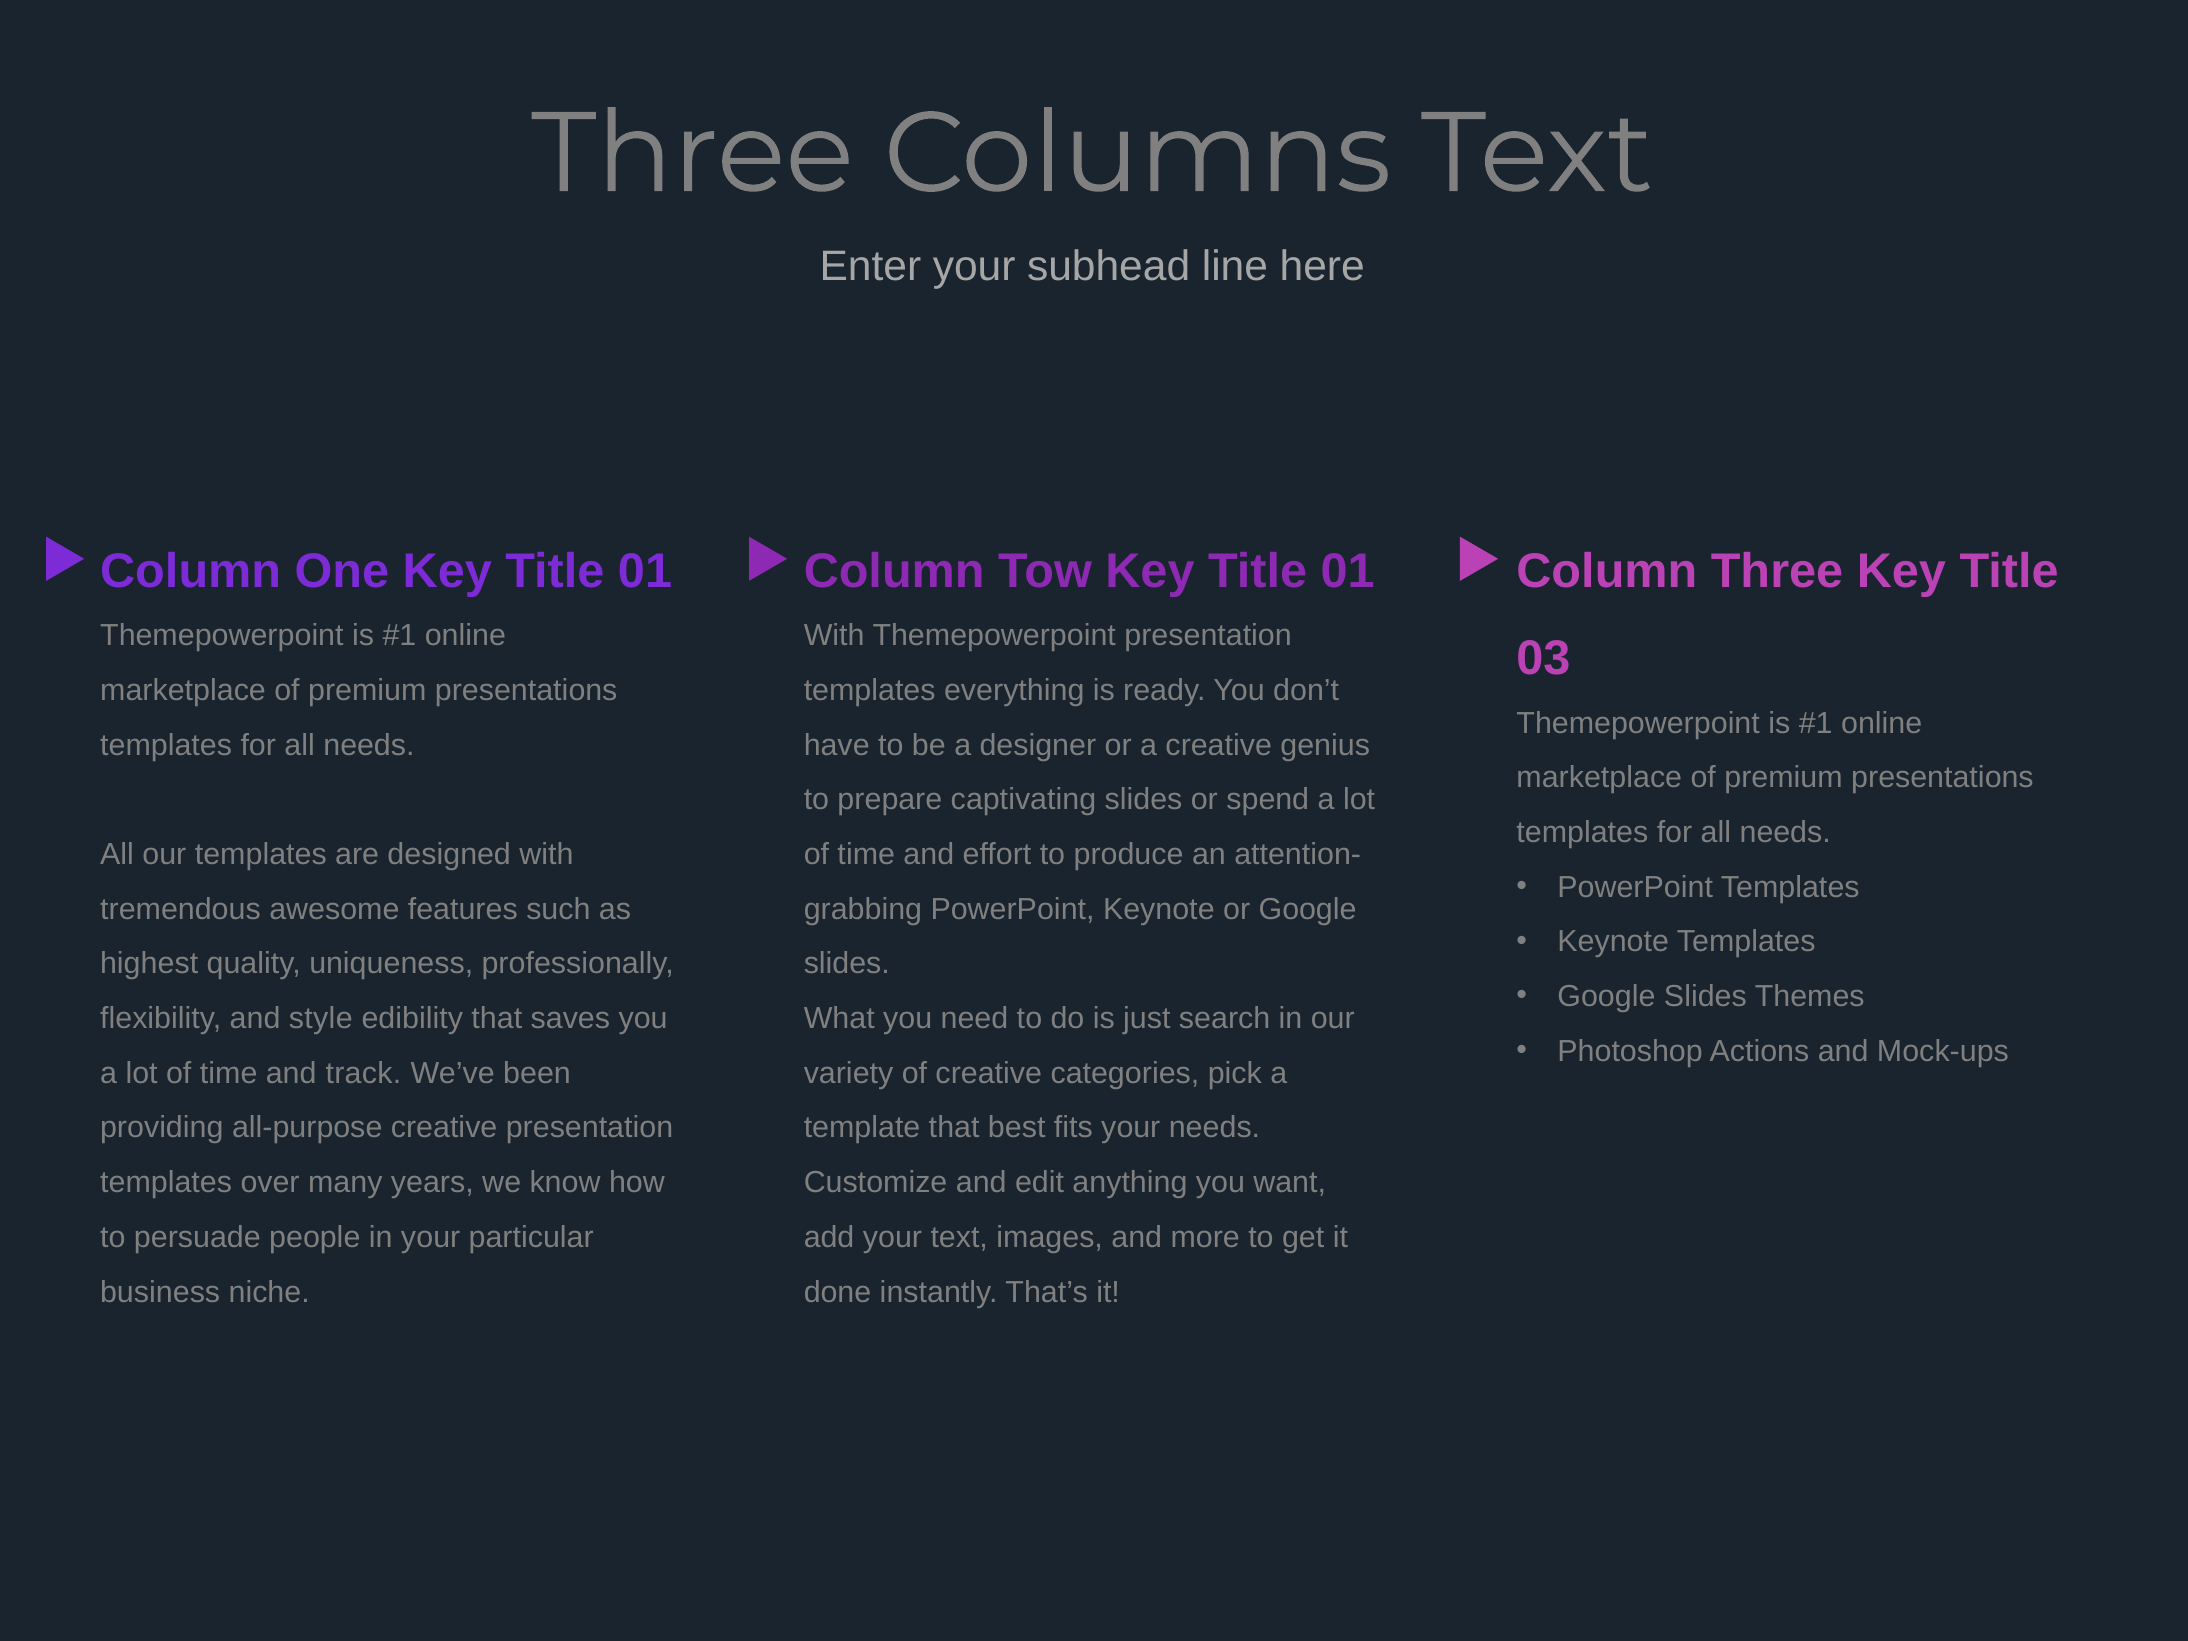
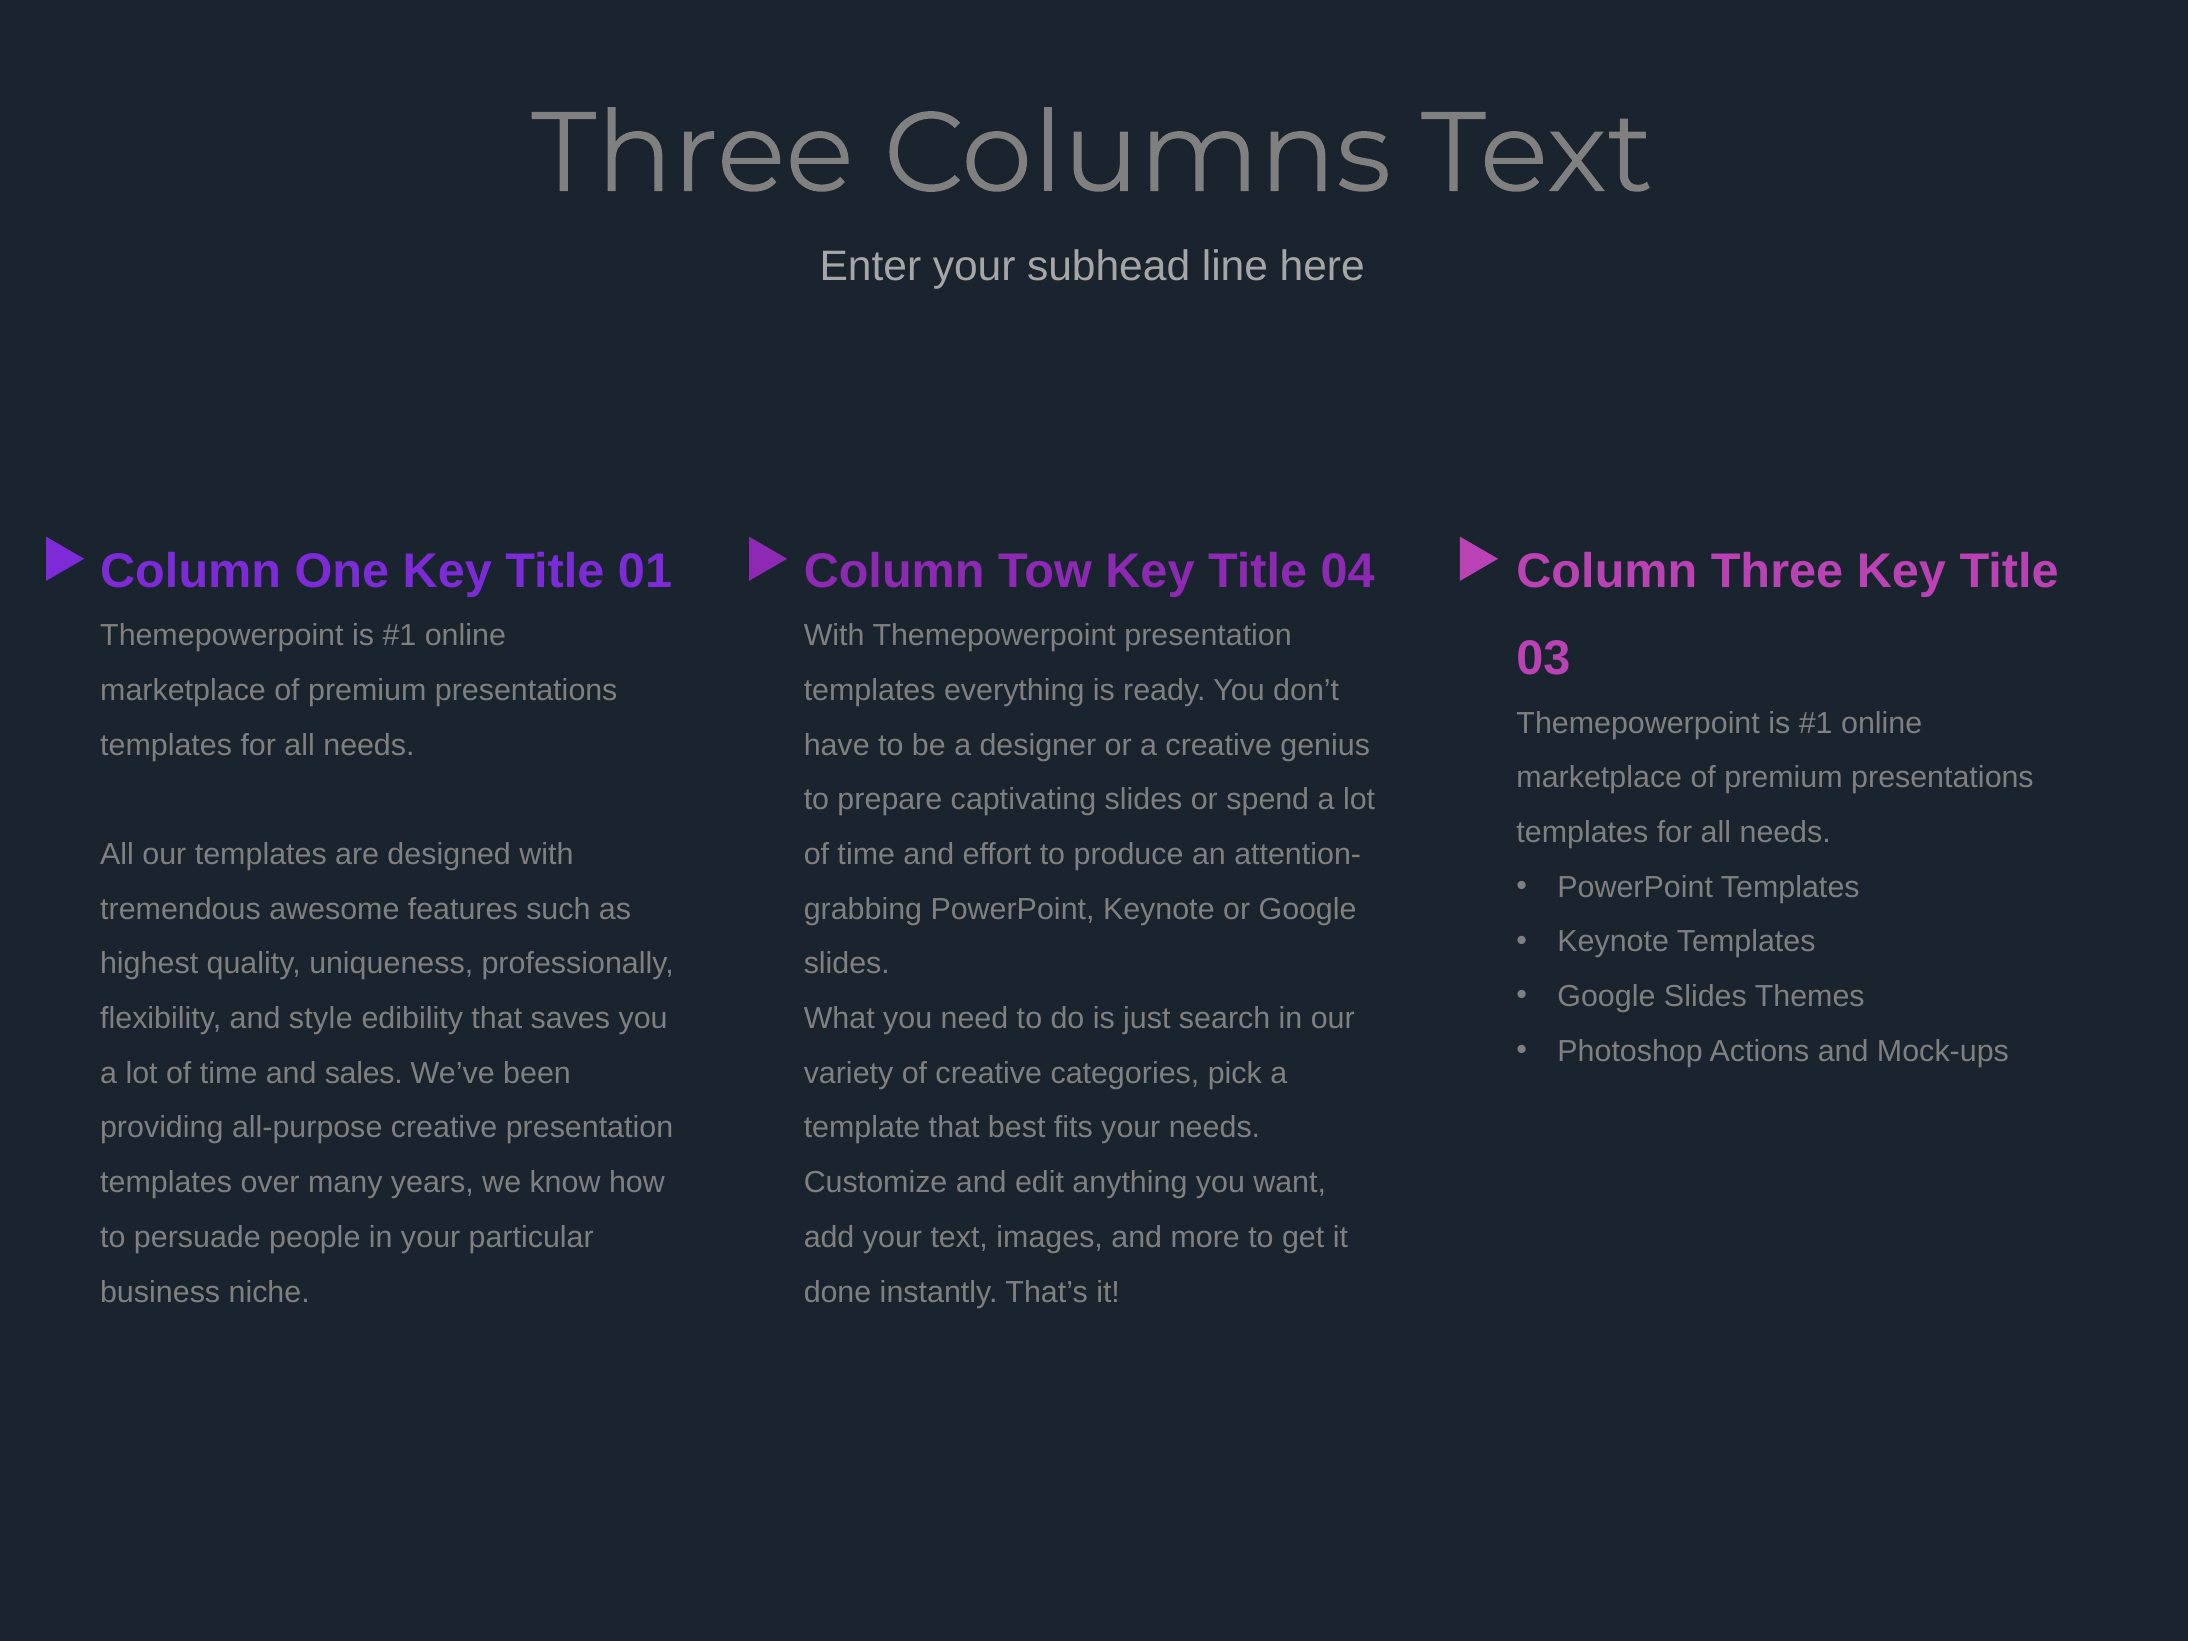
Tow Key Title 01: 01 -> 04 (1348, 571)
track: track -> sales (364, 1073)
